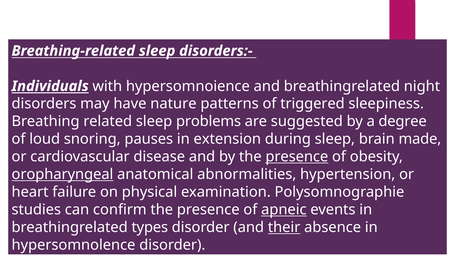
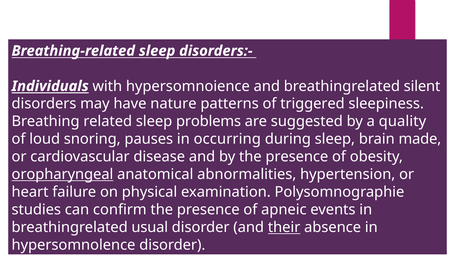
night: night -> silent (422, 86)
degree: degree -> quality (402, 121)
extension: extension -> occurring (227, 139)
presence underline: present -> none (297, 157)
apneic underline: present -> none (284, 210)
types: types -> usual (150, 227)
